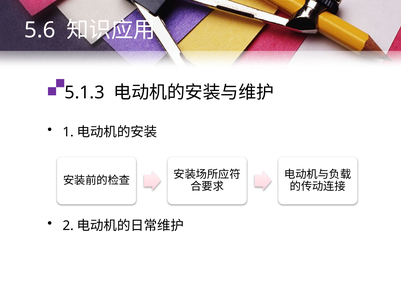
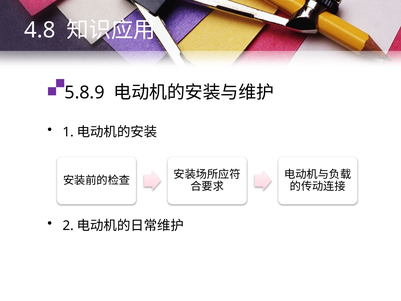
5.6: 5.6 -> 4.8 (40, 30)
5.1.3: 5.1.3 -> 5.8.9 (85, 92)
